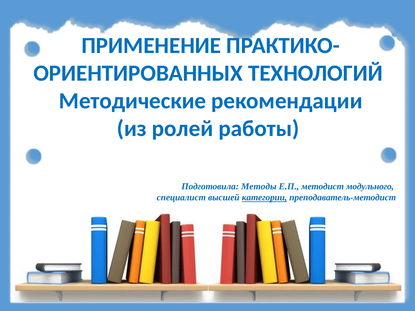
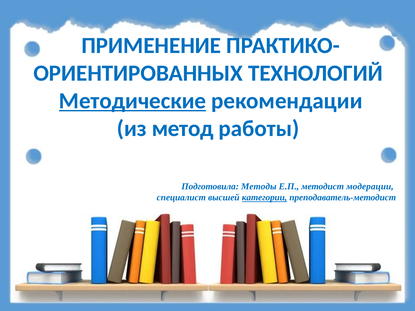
Методические underline: none -> present (133, 101)
ролей: ролей -> метод (183, 129)
модульного: модульного -> модерации (370, 187)
